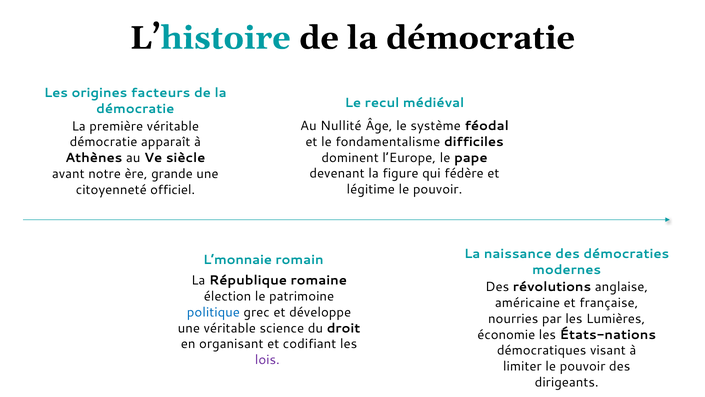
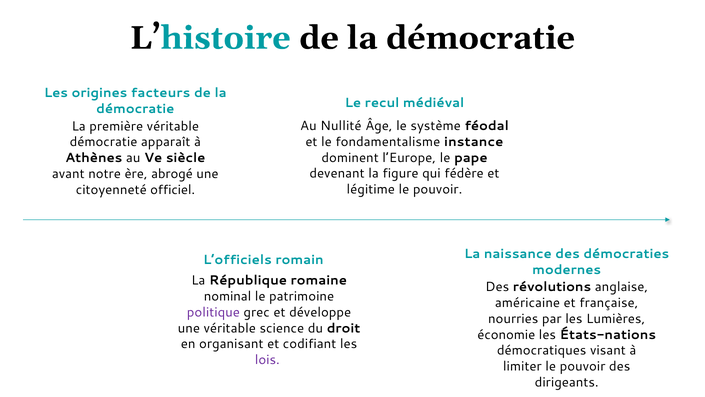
difficiles: difficiles -> instance (474, 142)
grande: grande -> abrogé (172, 174)
L’monnaie: L’monnaie -> L’officiels (237, 260)
élection: élection -> nominal (228, 296)
politique colour: blue -> purple (213, 312)
